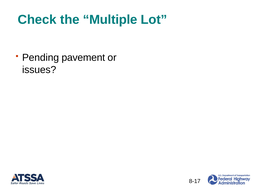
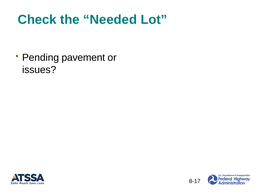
Multiple: Multiple -> Needed (110, 20)
